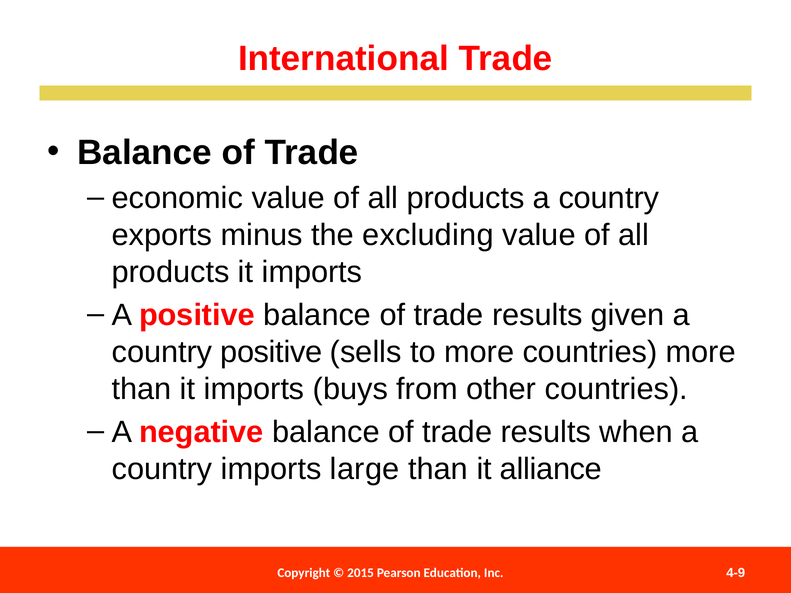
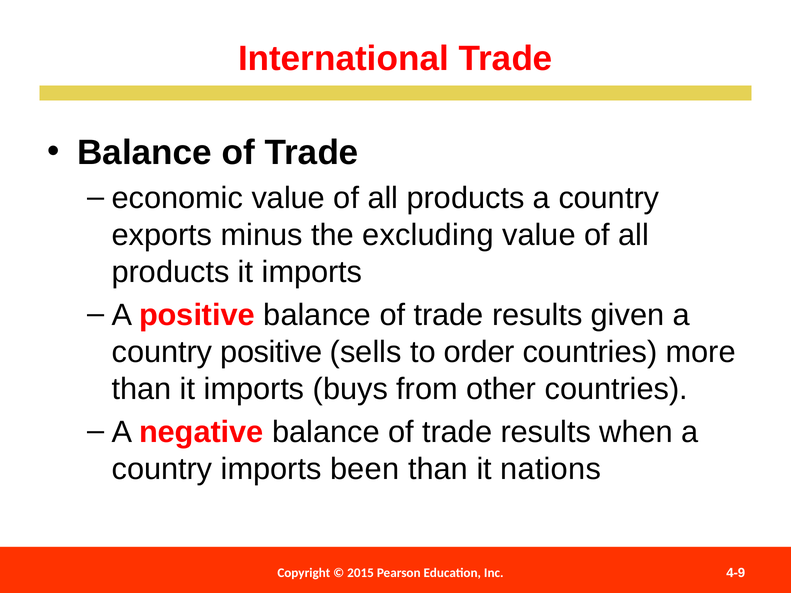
to more: more -> order (479, 352)
large: large -> been (365, 469)
alliance: alliance -> nations (551, 469)
